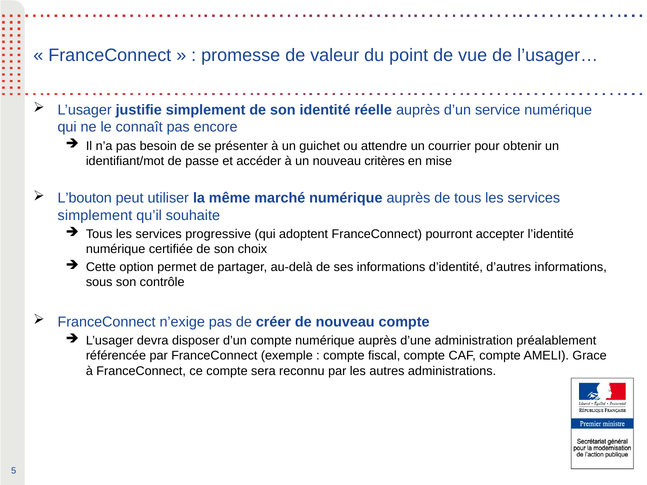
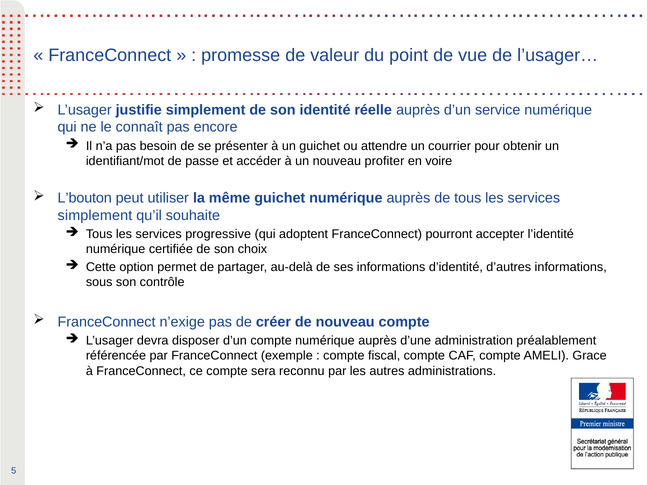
critères: critères -> profiter (384, 161)
mise: mise -> voire (439, 161)
même marché: marché -> guichet (280, 198)
